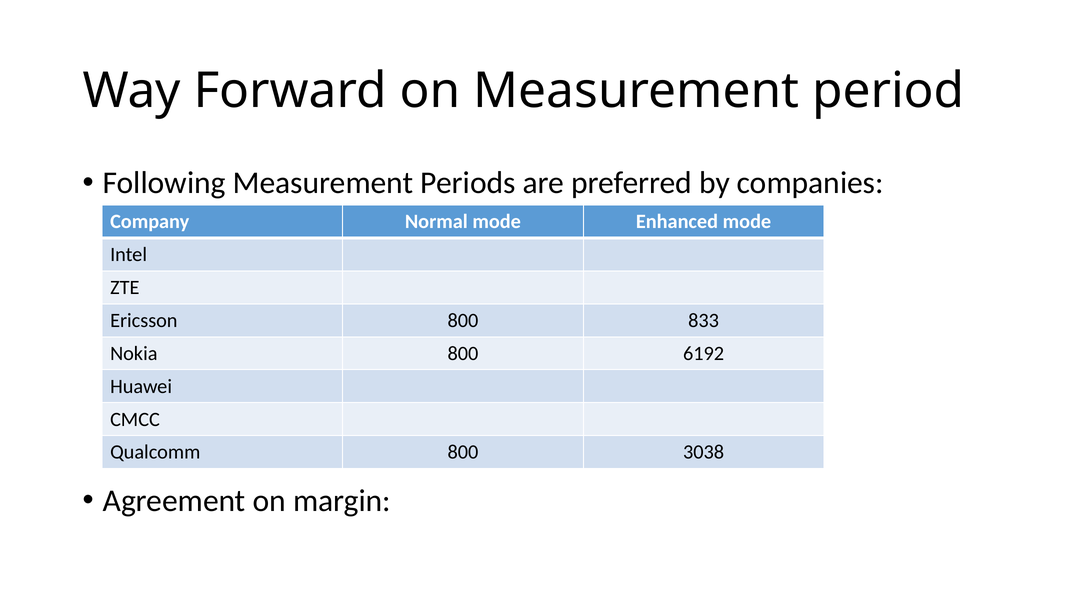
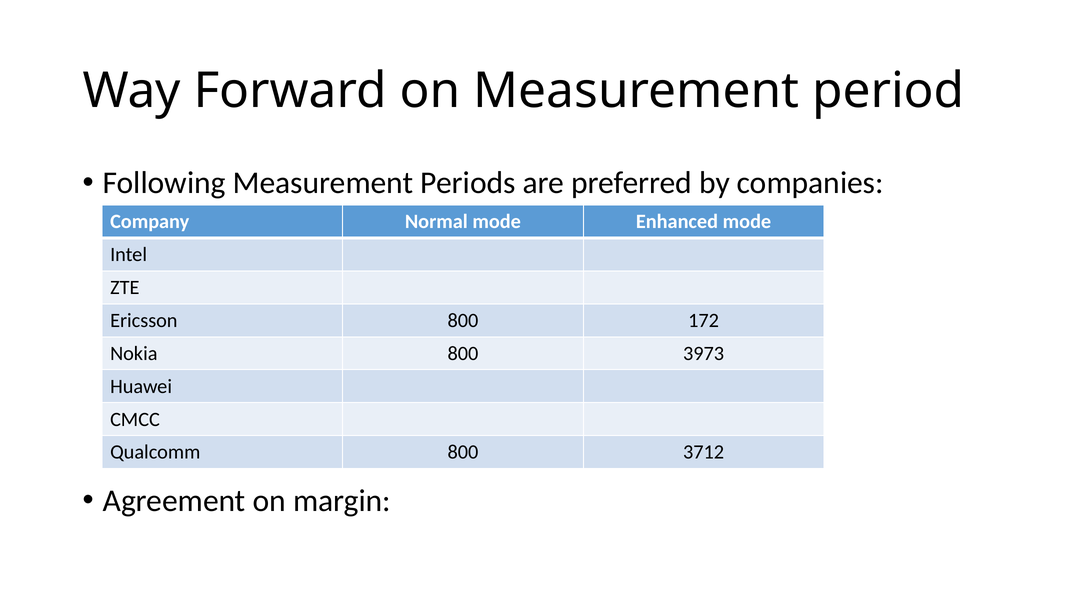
833: 833 -> 172 (704, 321)
6192: 6192 -> 3973 (704, 354)
3038: 3038 -> 3712 (704, 452)
